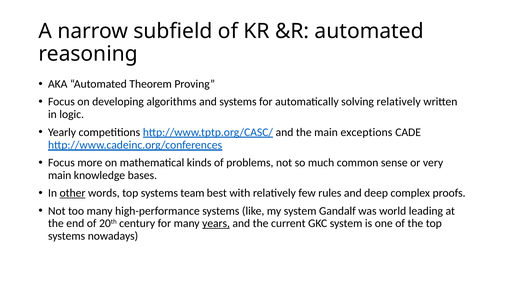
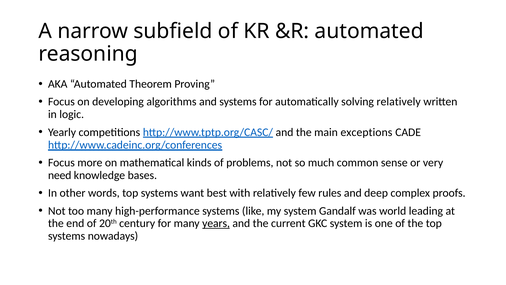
main: main -> need (60, 175)
other underline: present -> none (73, 193)
team: team -> want (192, 193)
